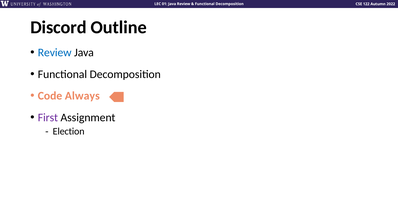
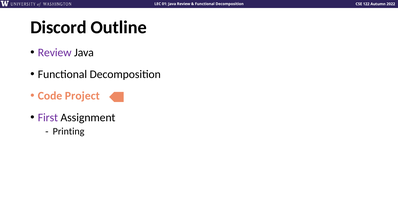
Review colour: blue -> purple (55, 52)
Always: Always -> Project (82, 96)
Election: Election -> Printing (69, 131)
